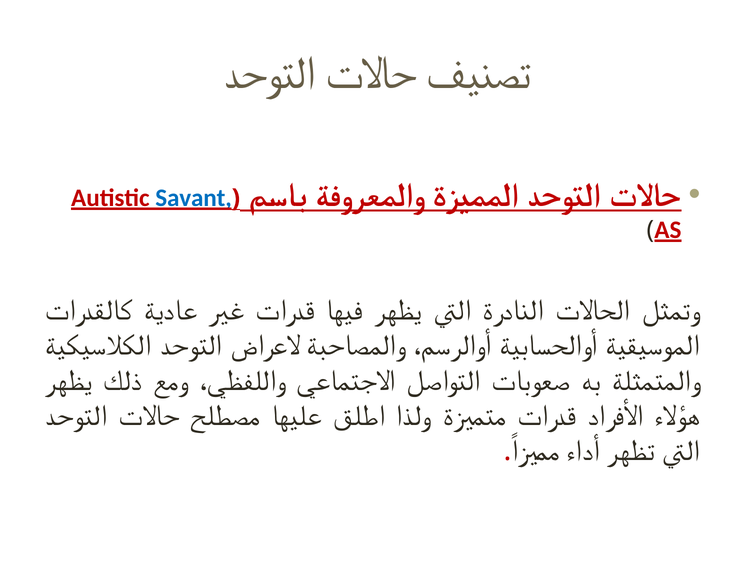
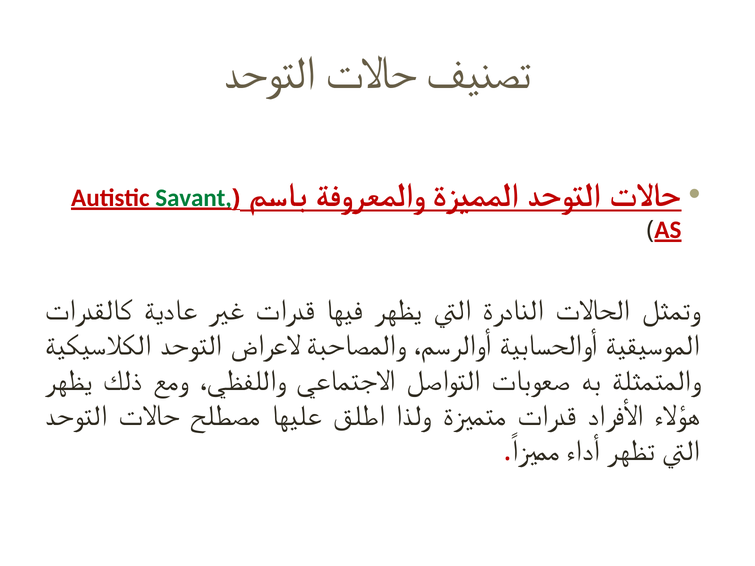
Savant colour: blue -> green (194, 198)
